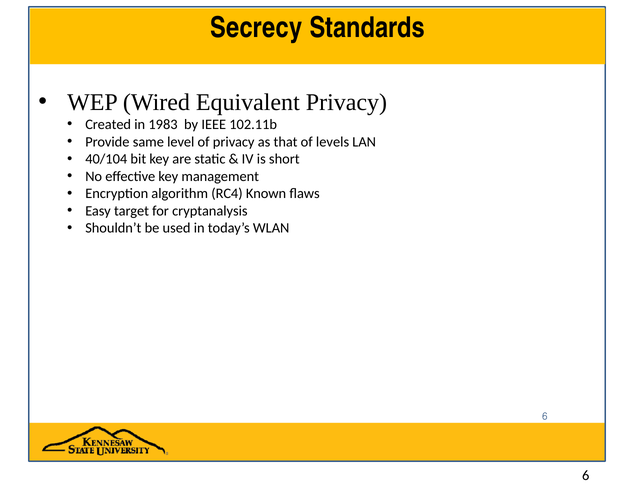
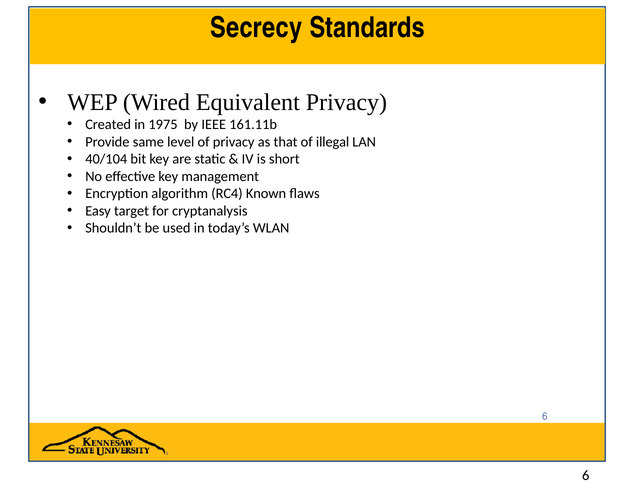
1983: 1983 -> 1975 (163, 124)
102.11b: 102.11b -> 161.11b (253, 124)
levels: levels -> illegal (333, 142)
